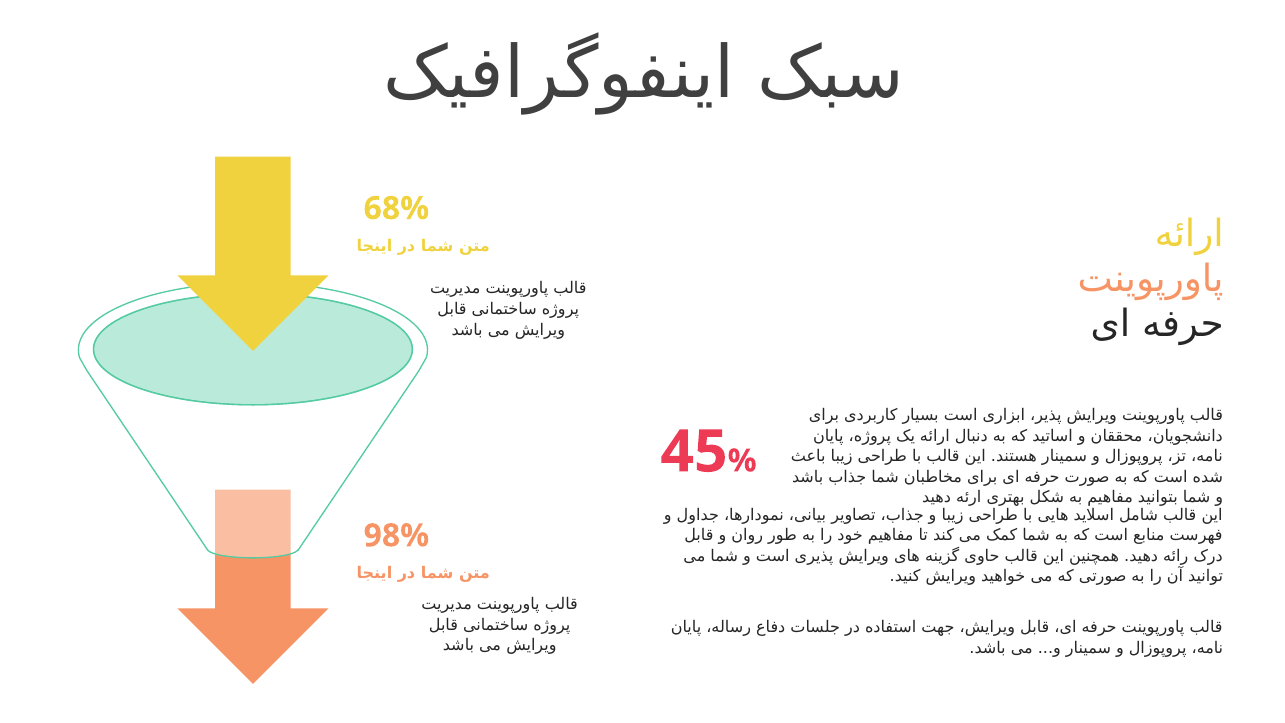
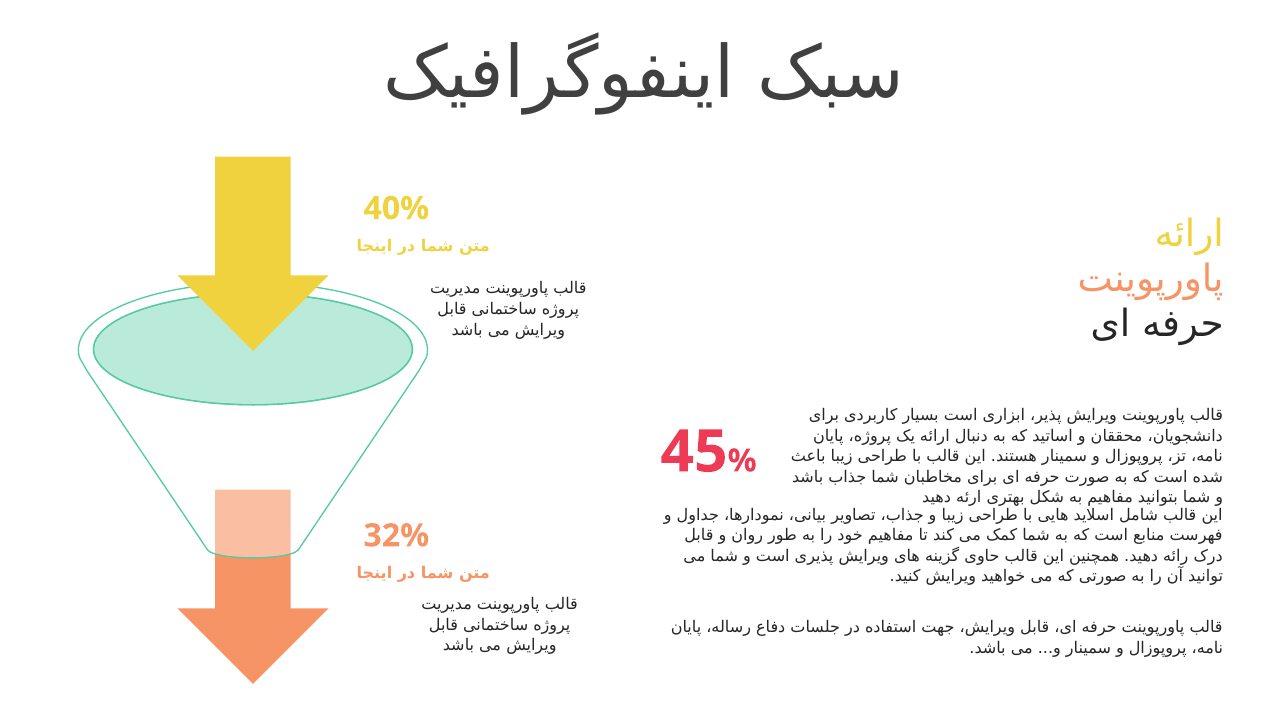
68%: 68% -> 40% (396, 208)
98%: 98% -> 32% (396, 536)
